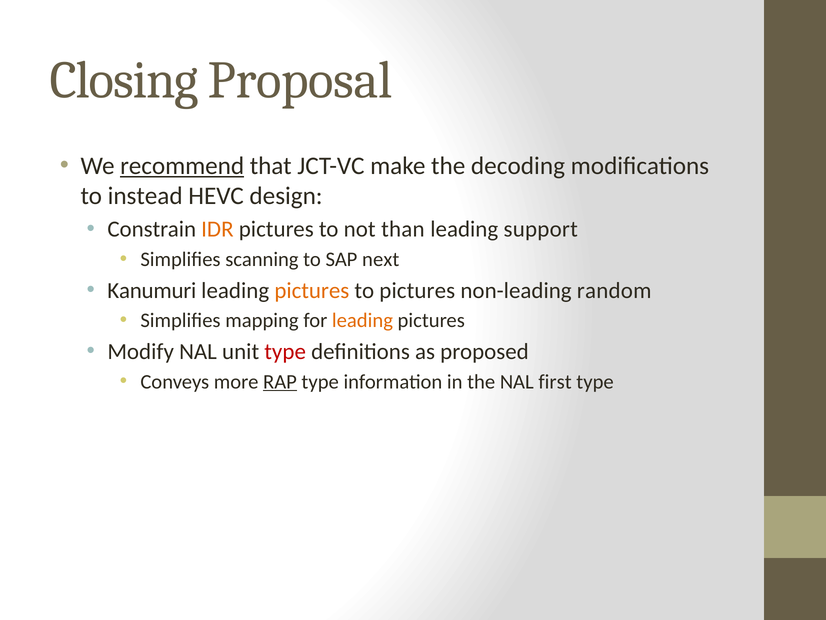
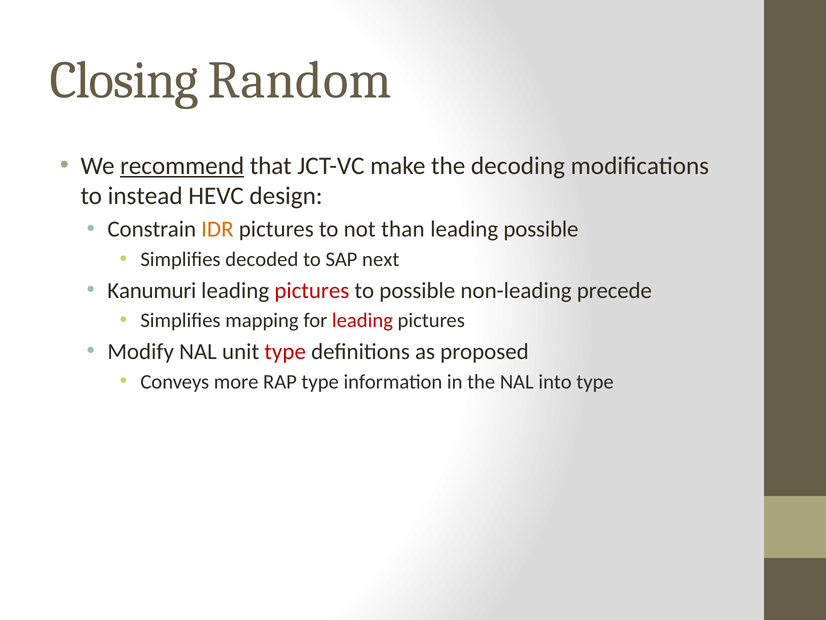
Proposal: Proposal -> Random (300, 80)
leading support: support -> possible (541, 229)
scanning: scanning -> decoded (262, 259)
pictures colour: orange -> red (312, 290)
to pictures: pictures -> possible (417, 290)
random: random -> precede (614, 290)
leading colour: orange -> red (362, 320)
RAP underline: present -> none (280, 381)
first: first -> into (555, 381)
